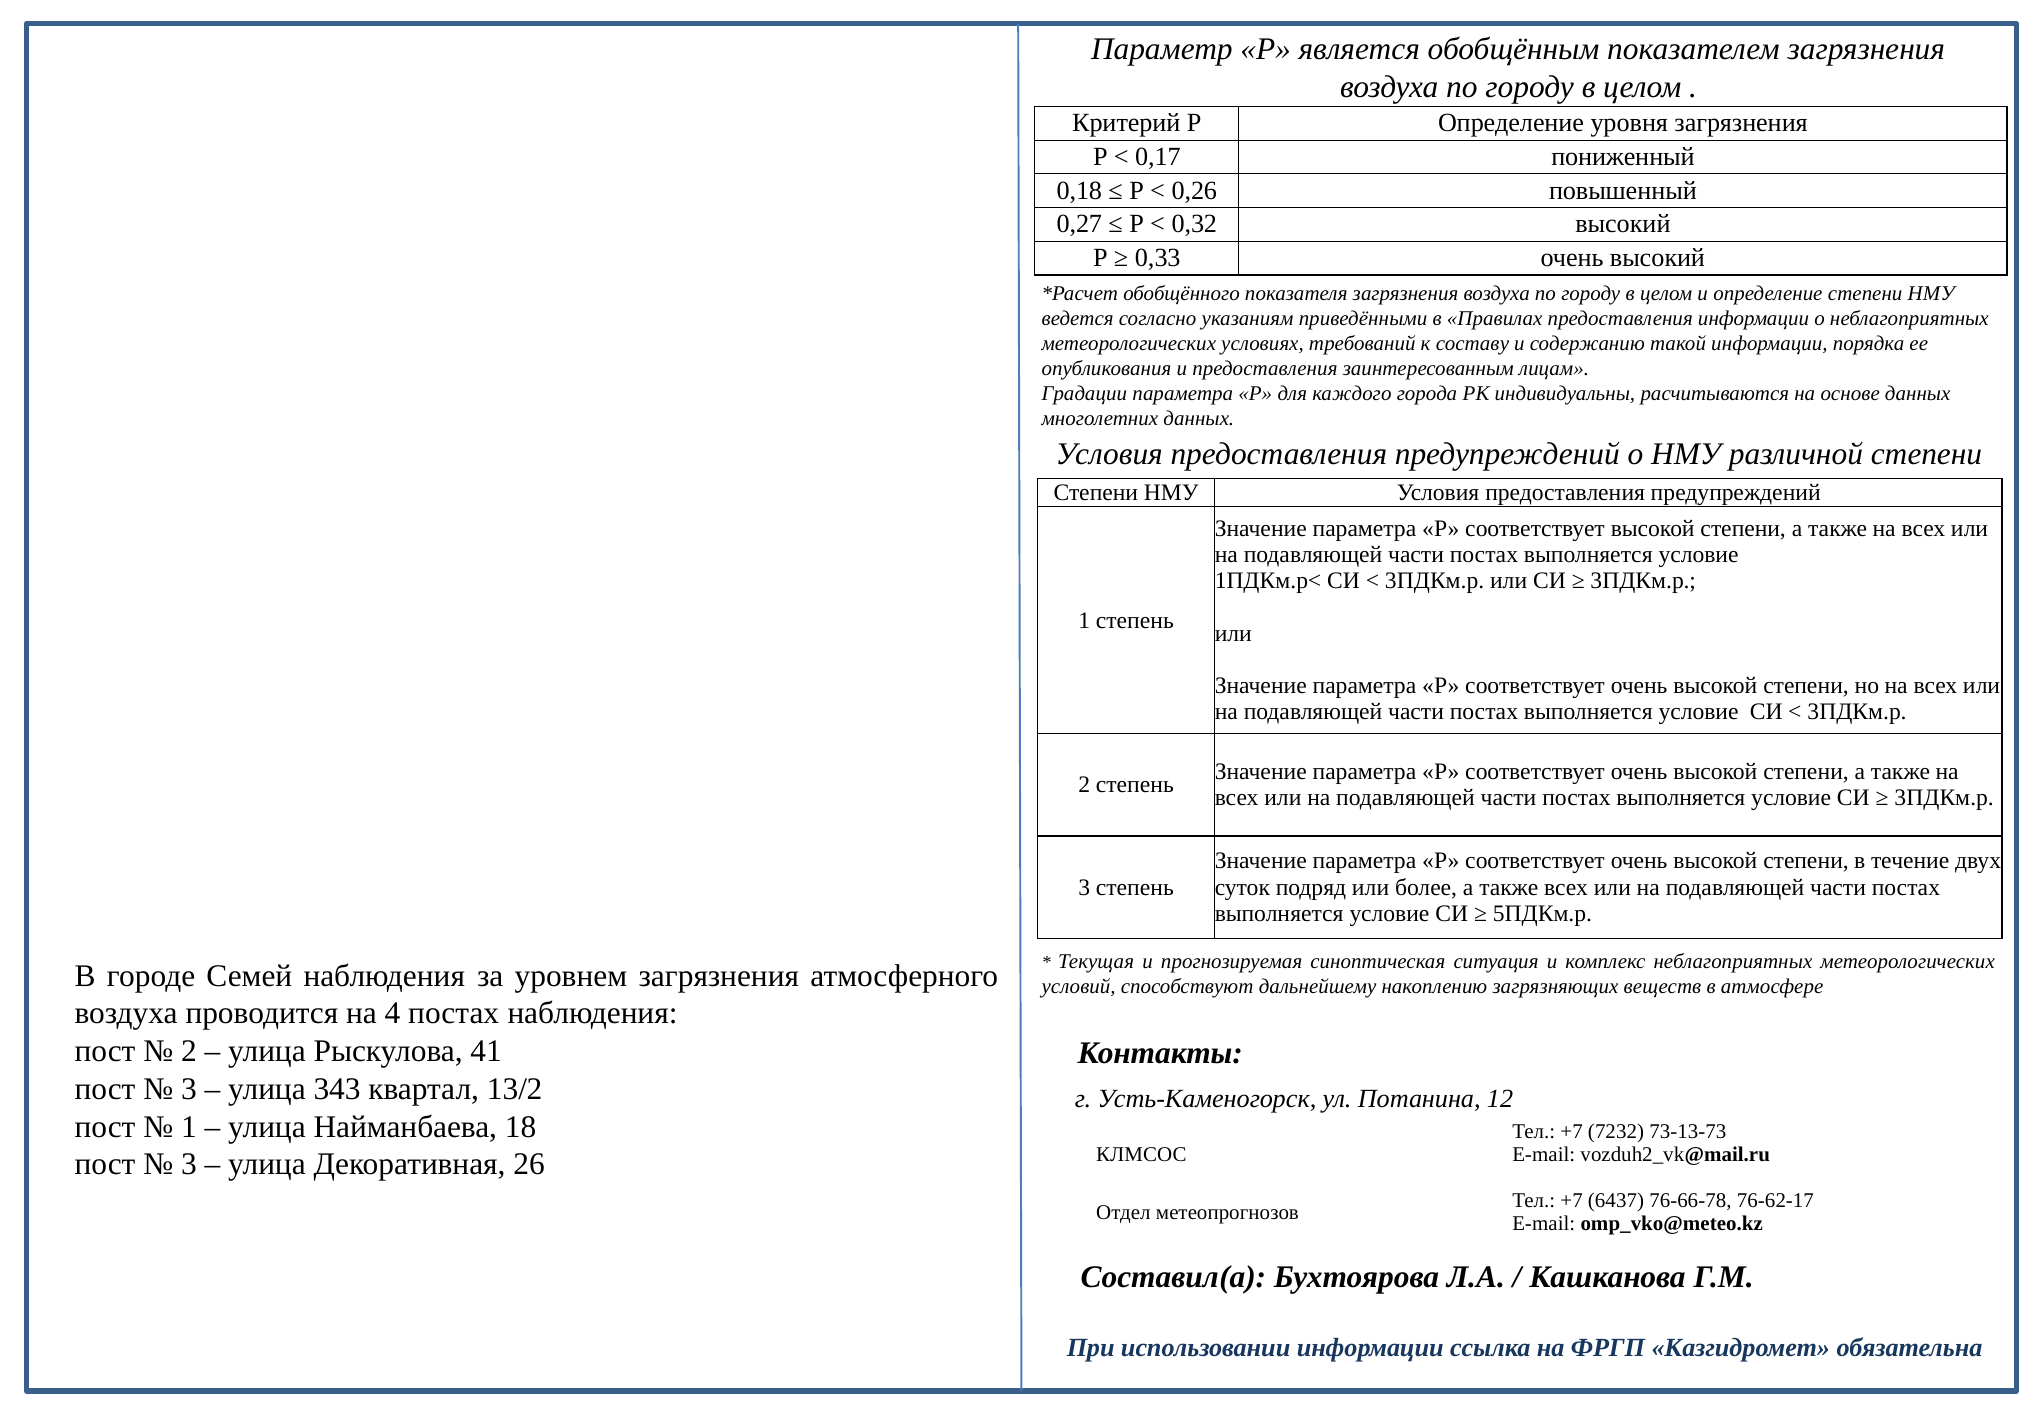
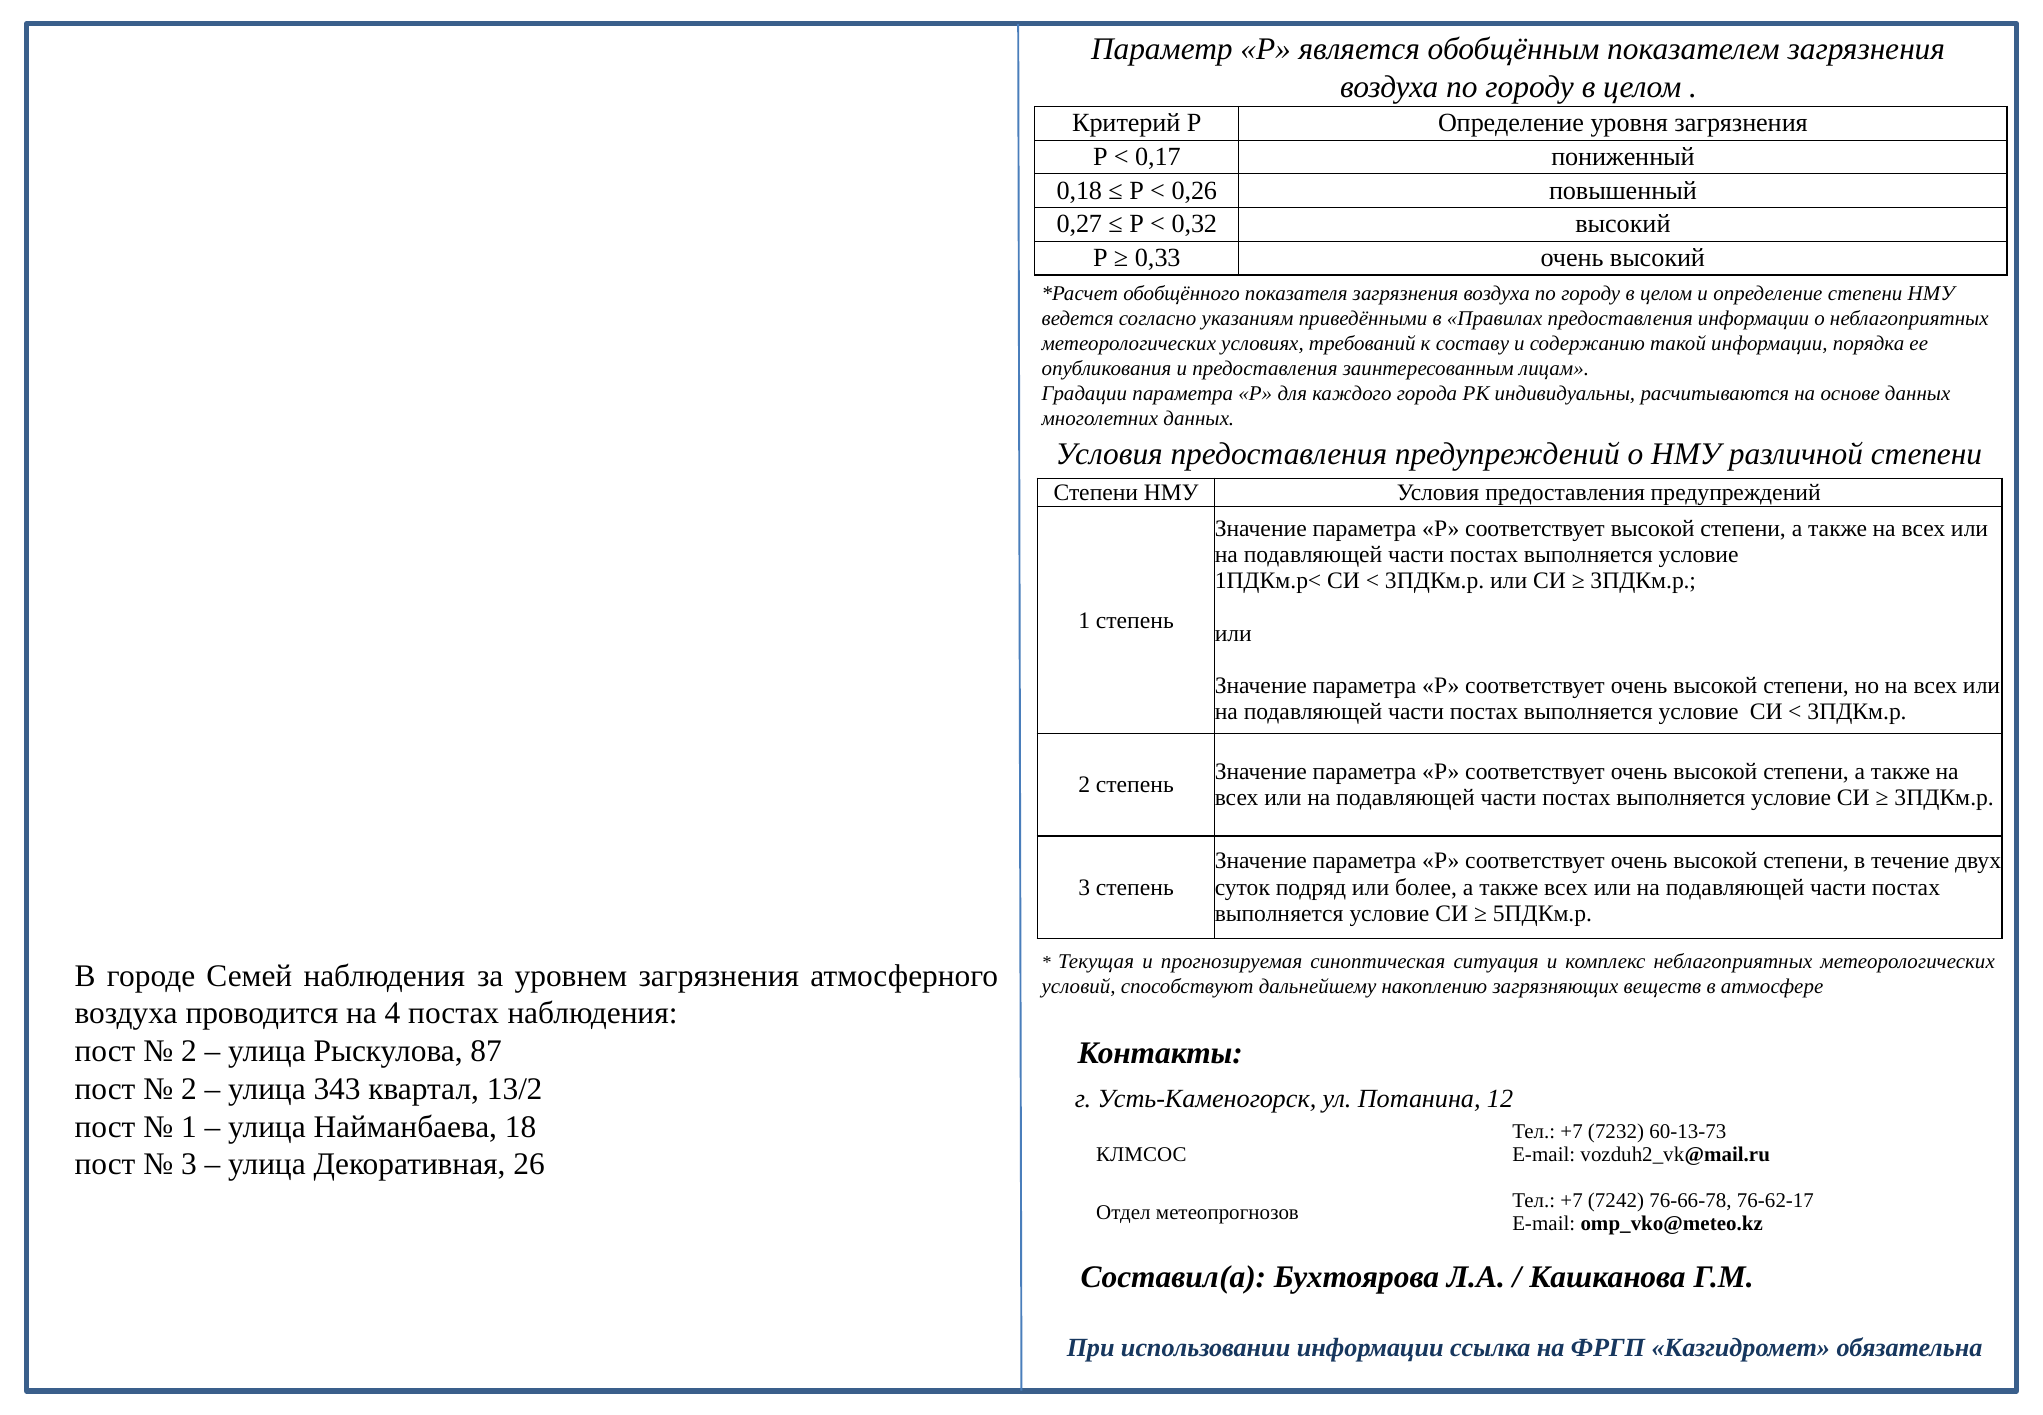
41: 41 -> 87 (486, 1051)
3: 3 -> 2 (189, 1089)
73-13-73: 73-13-73 -> 60-13-73 (1688, 1131)
6437: 6437 -> 7242 (1616, 1200)
